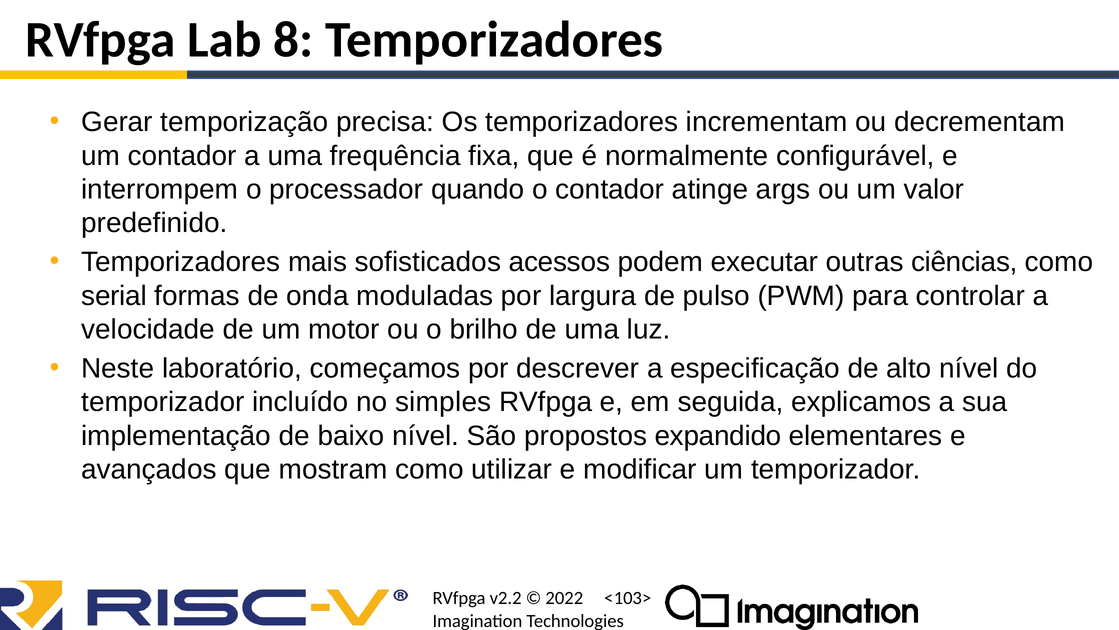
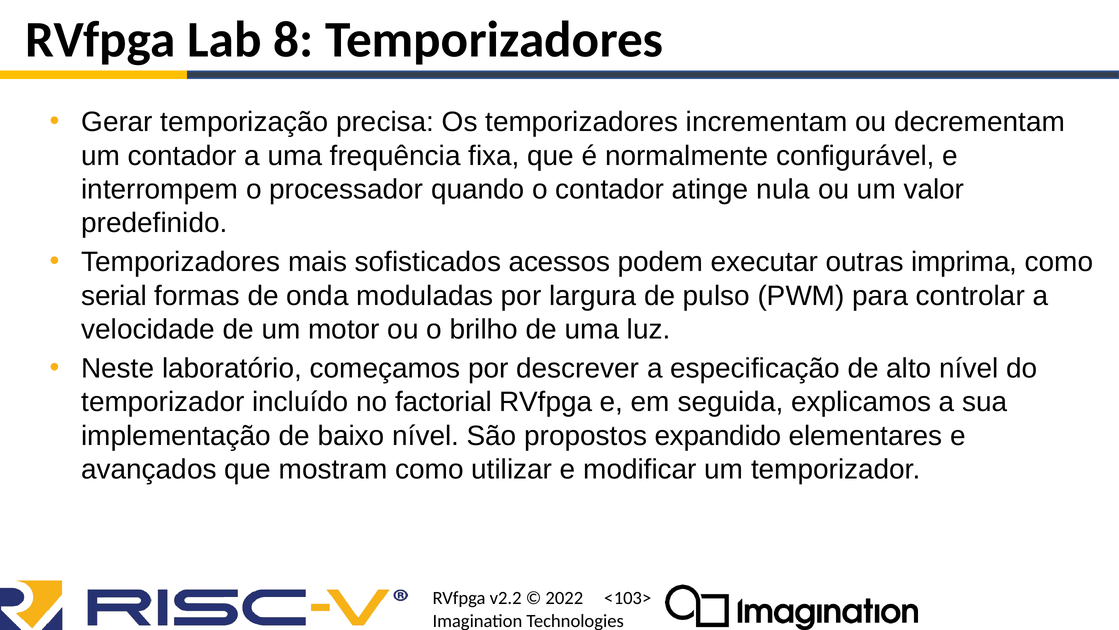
args: args -> nula (783, 189)
ciências: ciências -> imprima (964, 262)
simples: simples -> factorial (443, 402)
